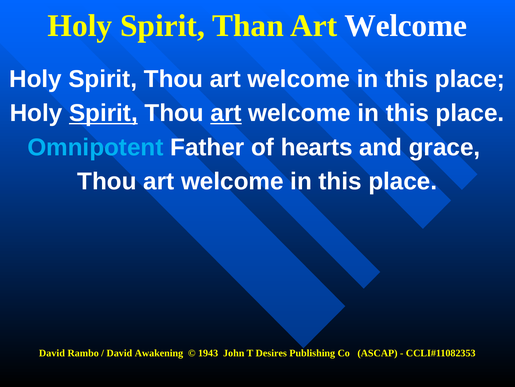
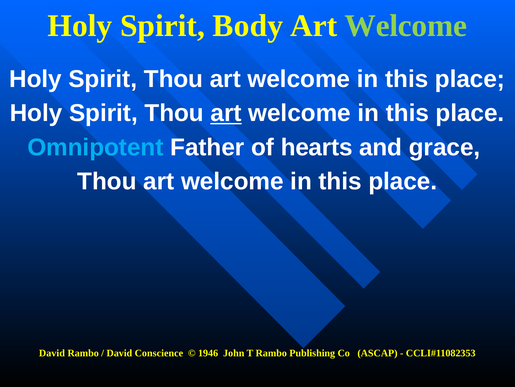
Than: Than -> Body (248, 26)
Welcome colour: white -> light green (406, 26)
Spirit underline: present -> none (103, 113)
Awakening: Awakening -> Conscience (159, 353)
1943: 1943 -> 1946 (208, 353)
T Desires: Desires -> Rambo (271, 353)
